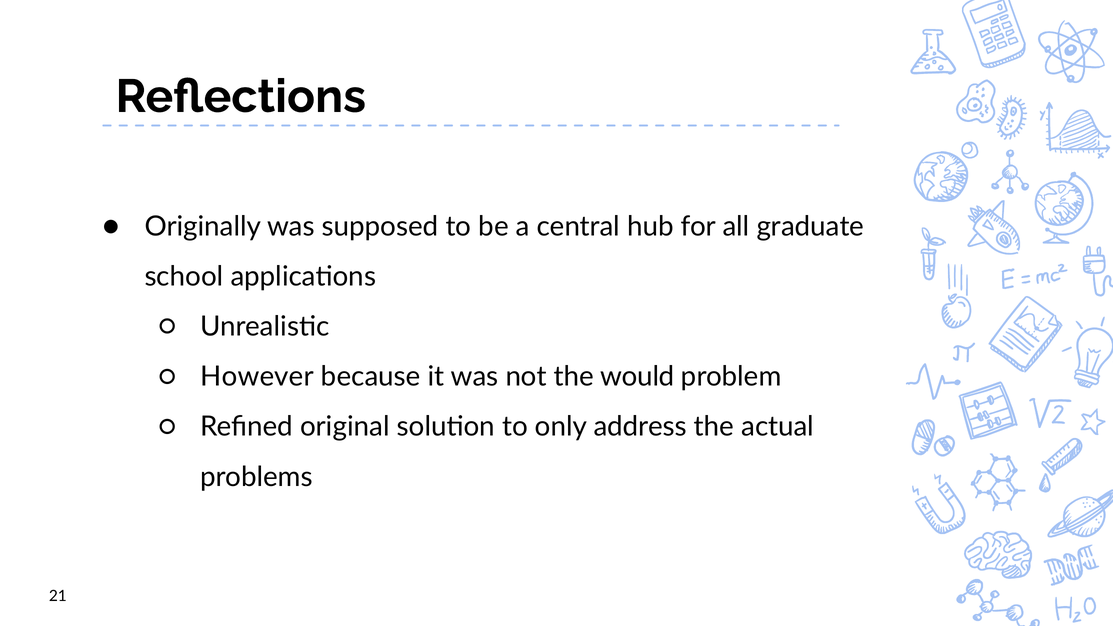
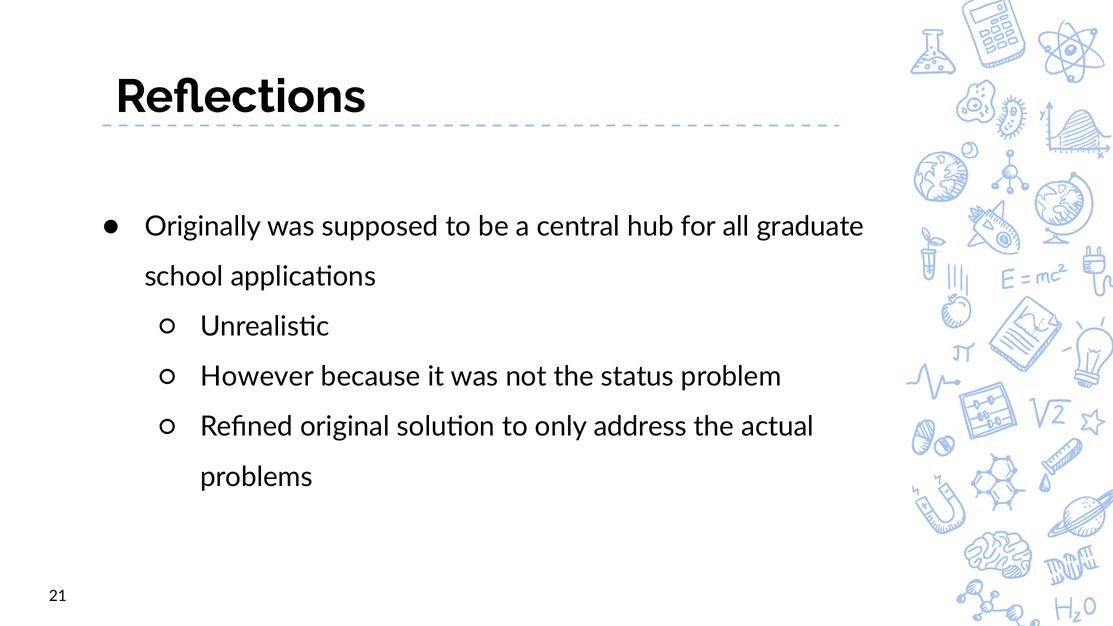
would: would -> status (637, 377)
